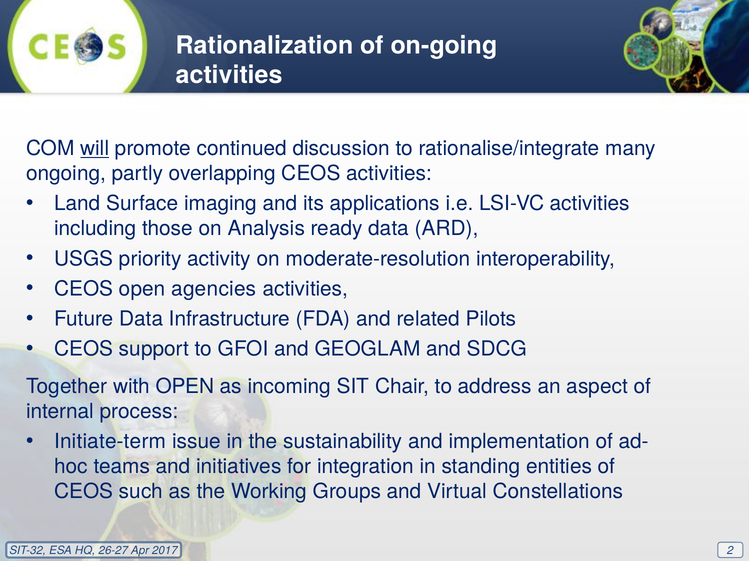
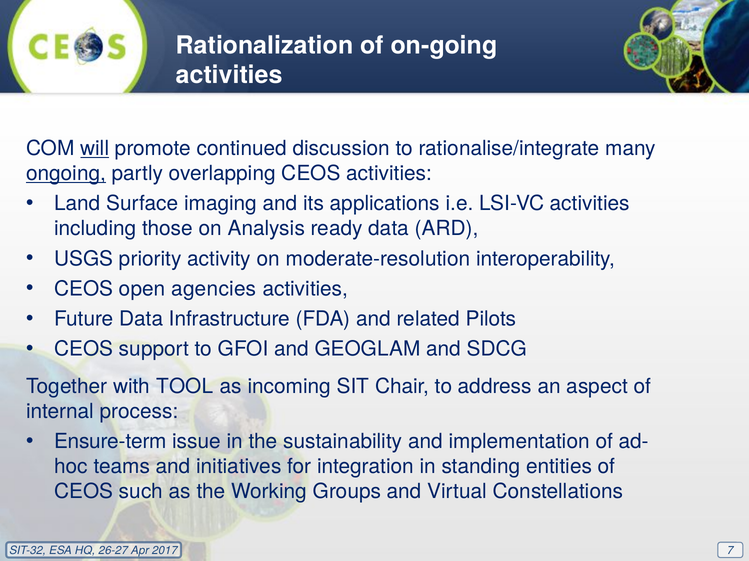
ongoing underline: none -> present (66, 174)
with OPEN: OPEN -> TOOL (185, 387)
Initiate-term: Initiate-term -> Ensure-term (110, 442)
2: 2 -> 7 (730, 551)
